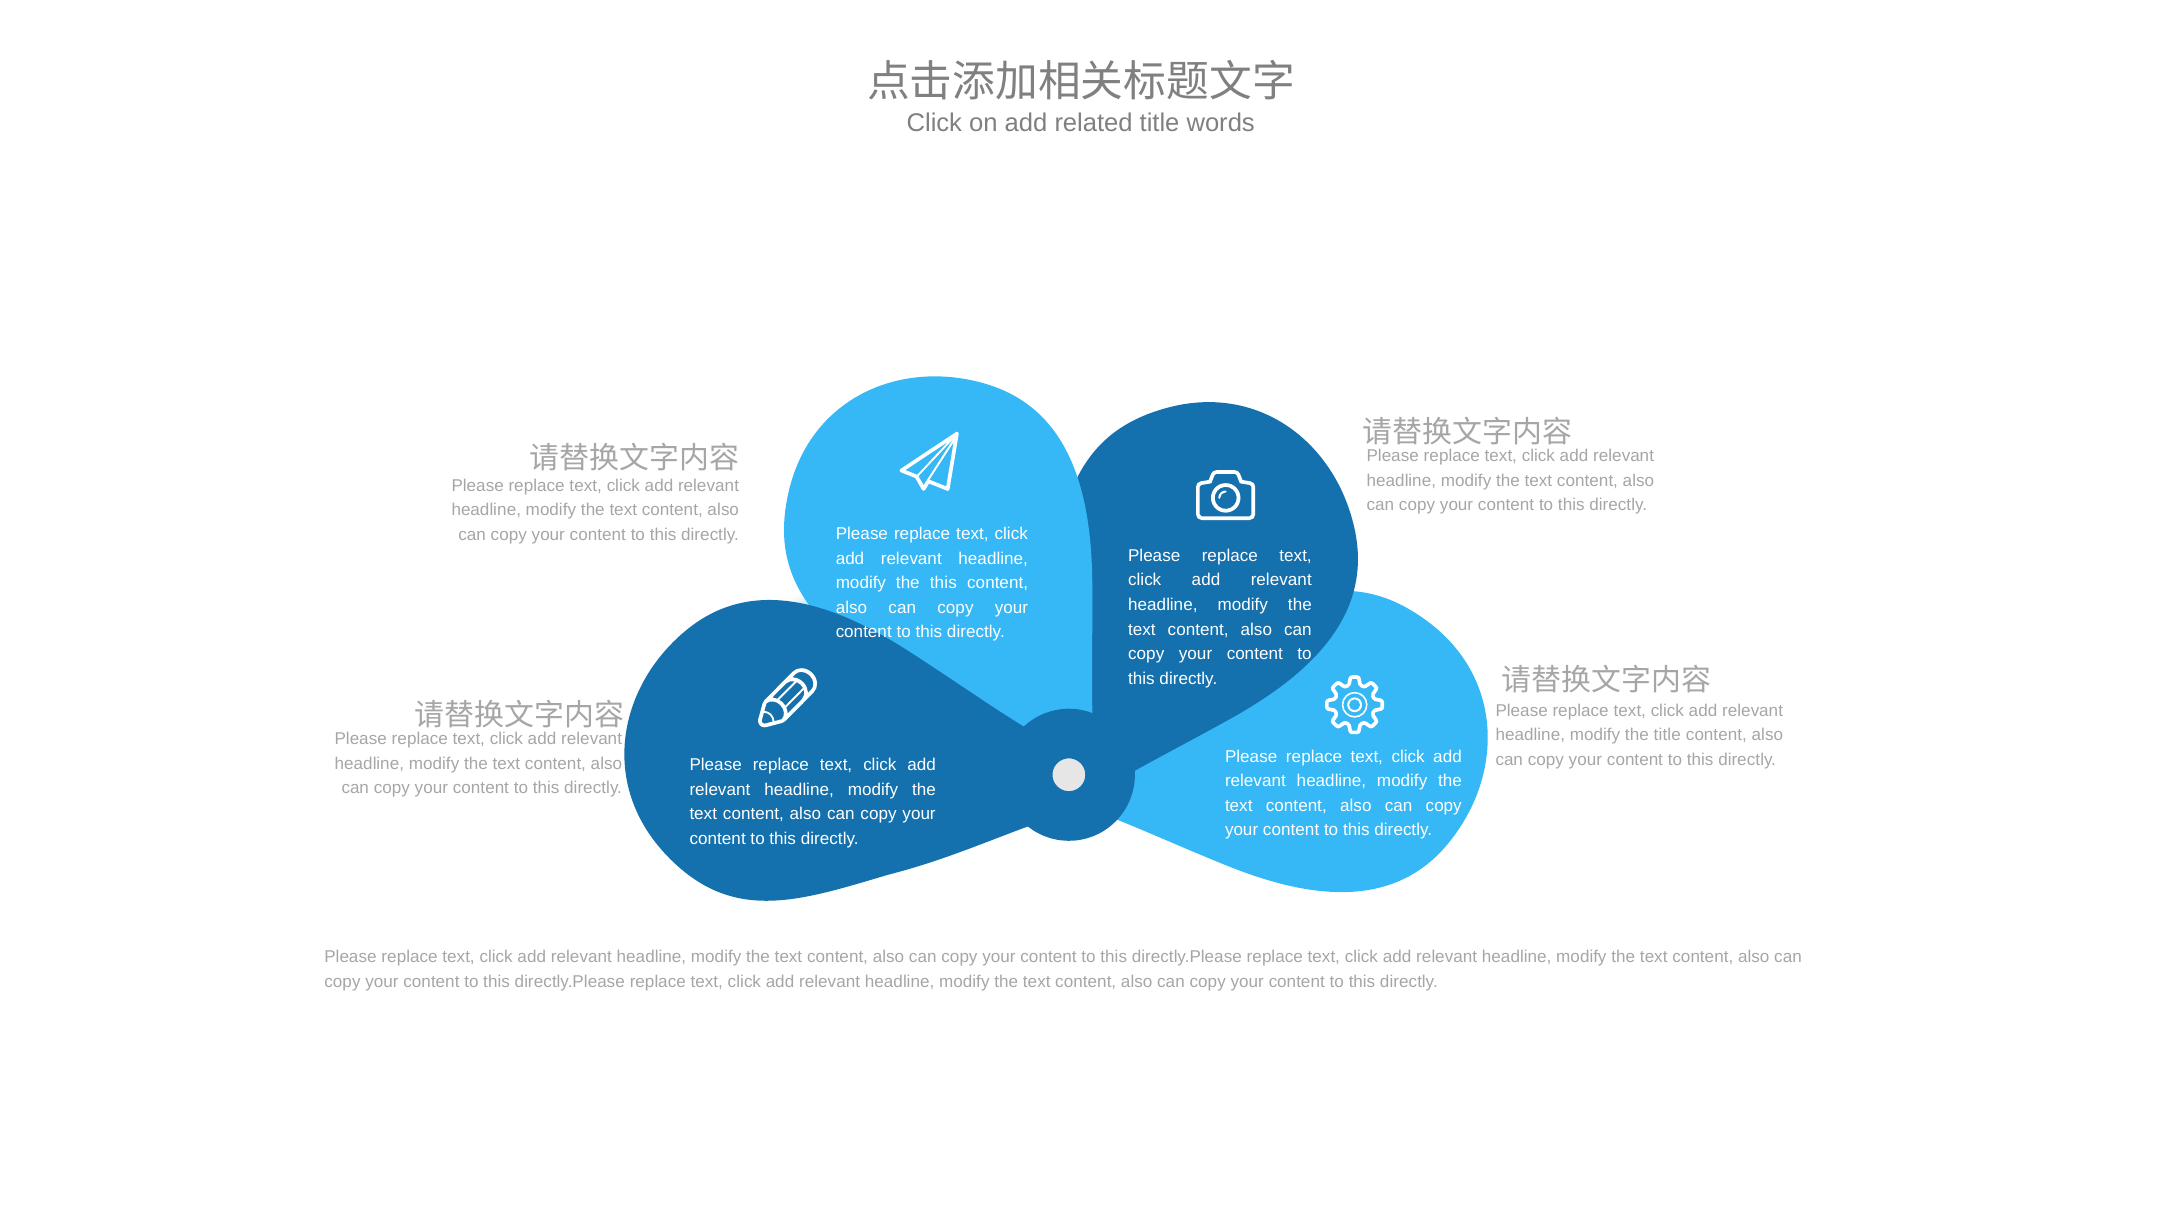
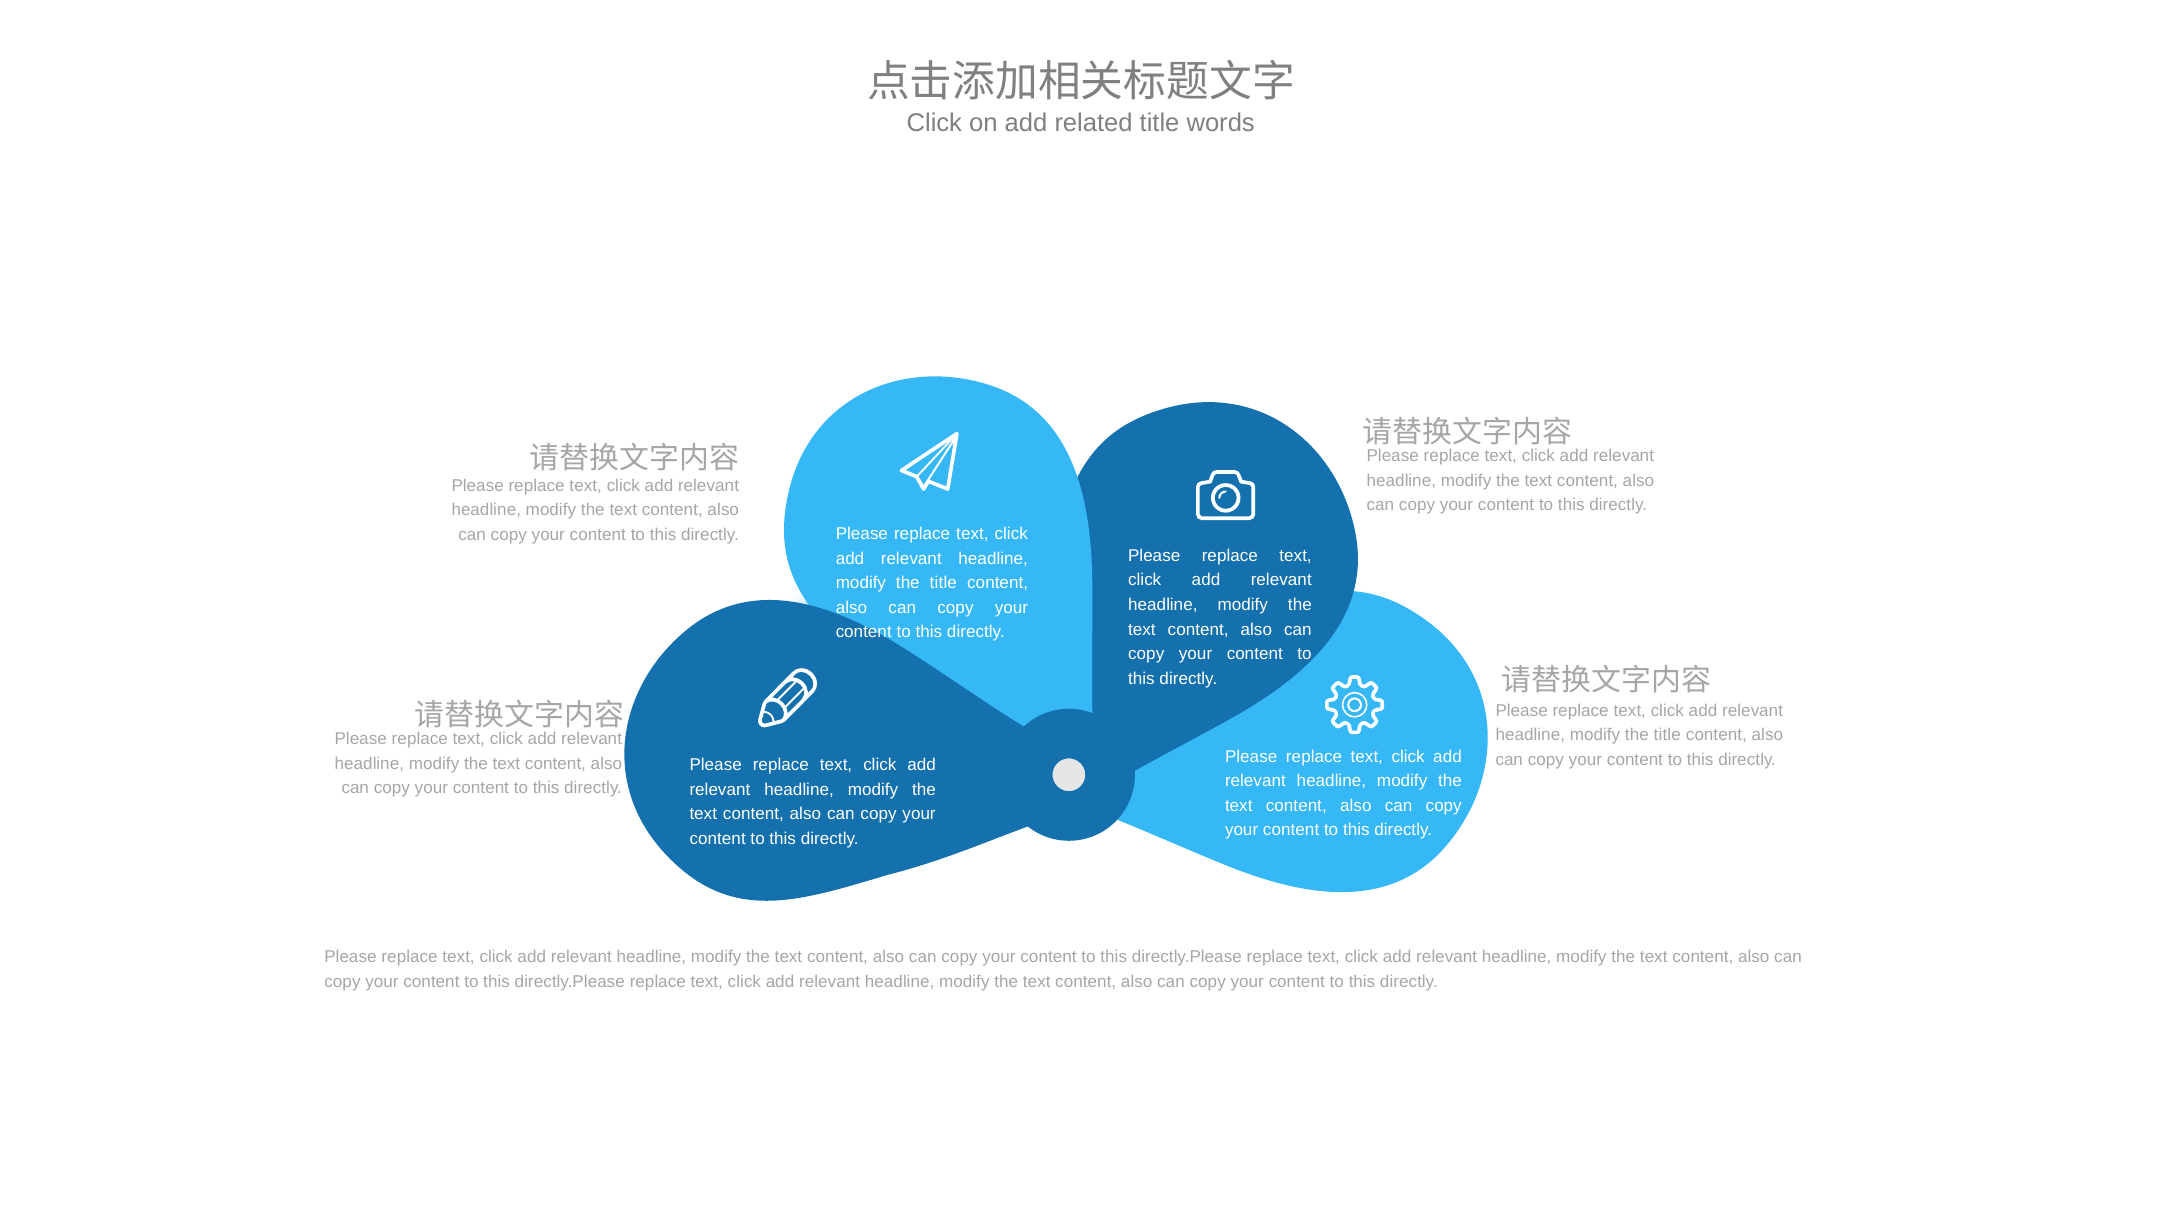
this: this -> title (943, 583)
